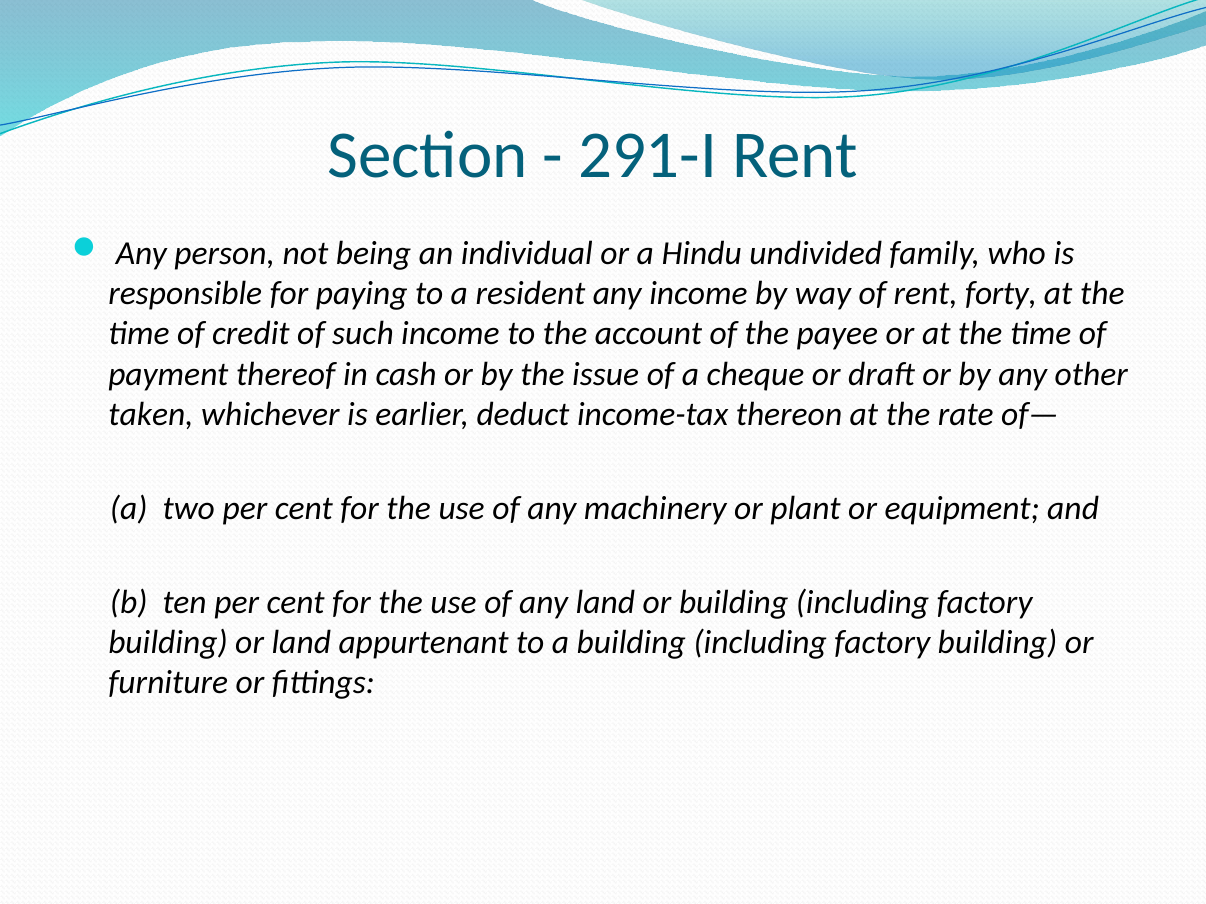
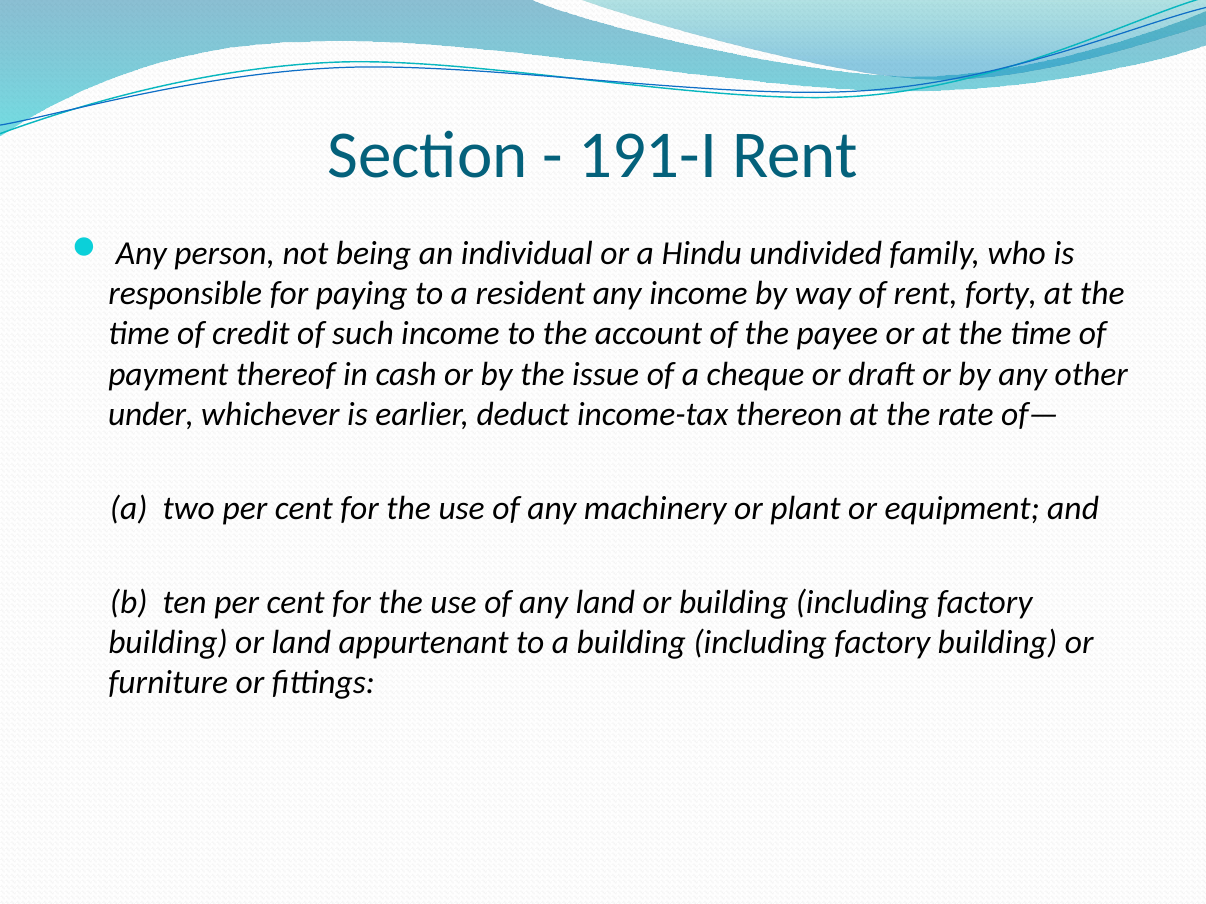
291-I: 291-I -> 191-I (648, 155)
taken: taken -> under (151, 415)
